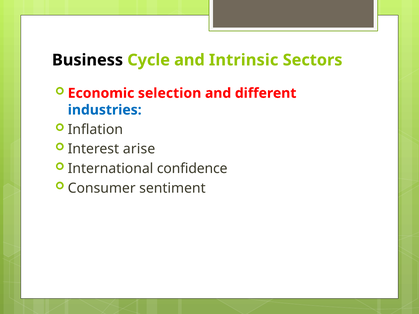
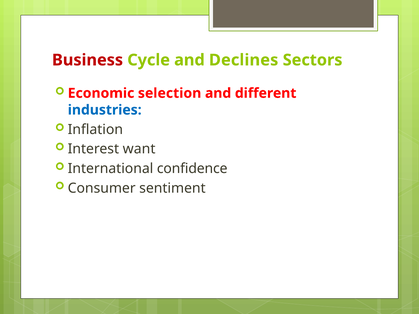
Business colour: black -> red (88, 60)
Intrinsic: Intrinsic -> Declines (244, 60)
arise: arise -> want (139, 149)
